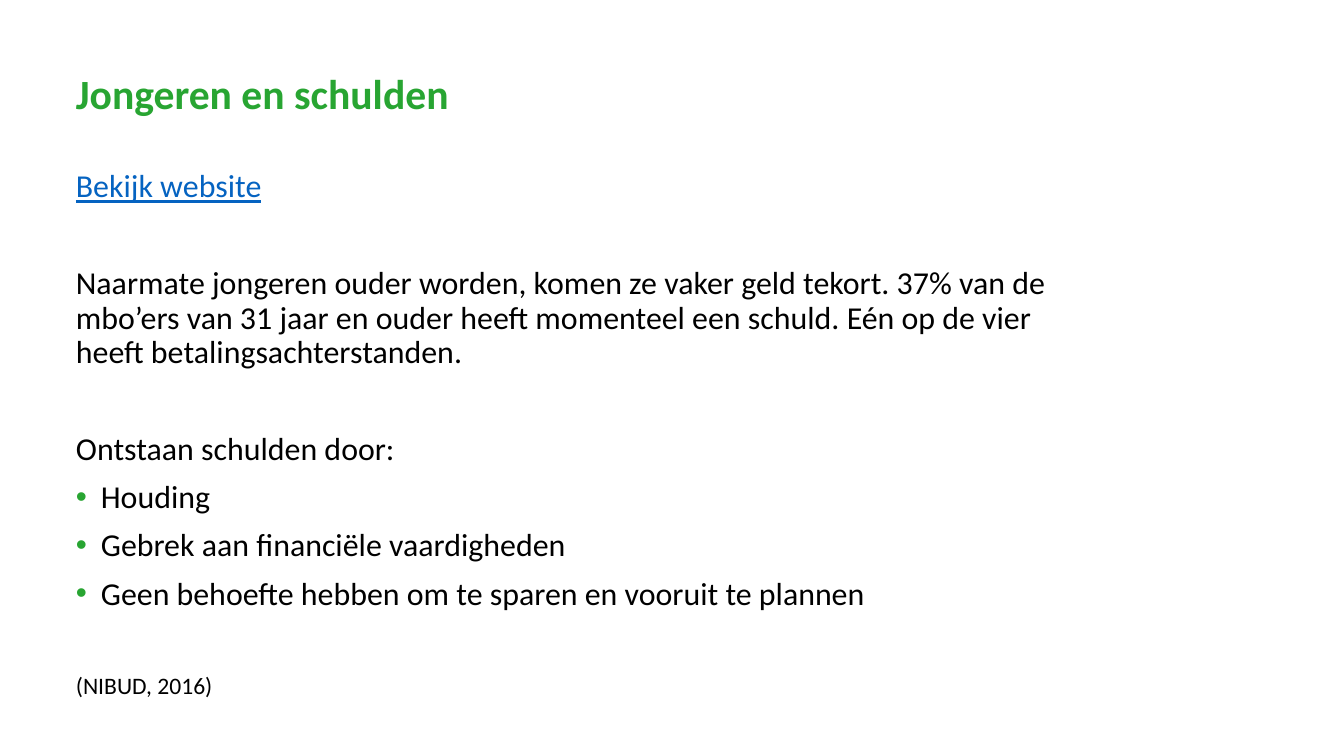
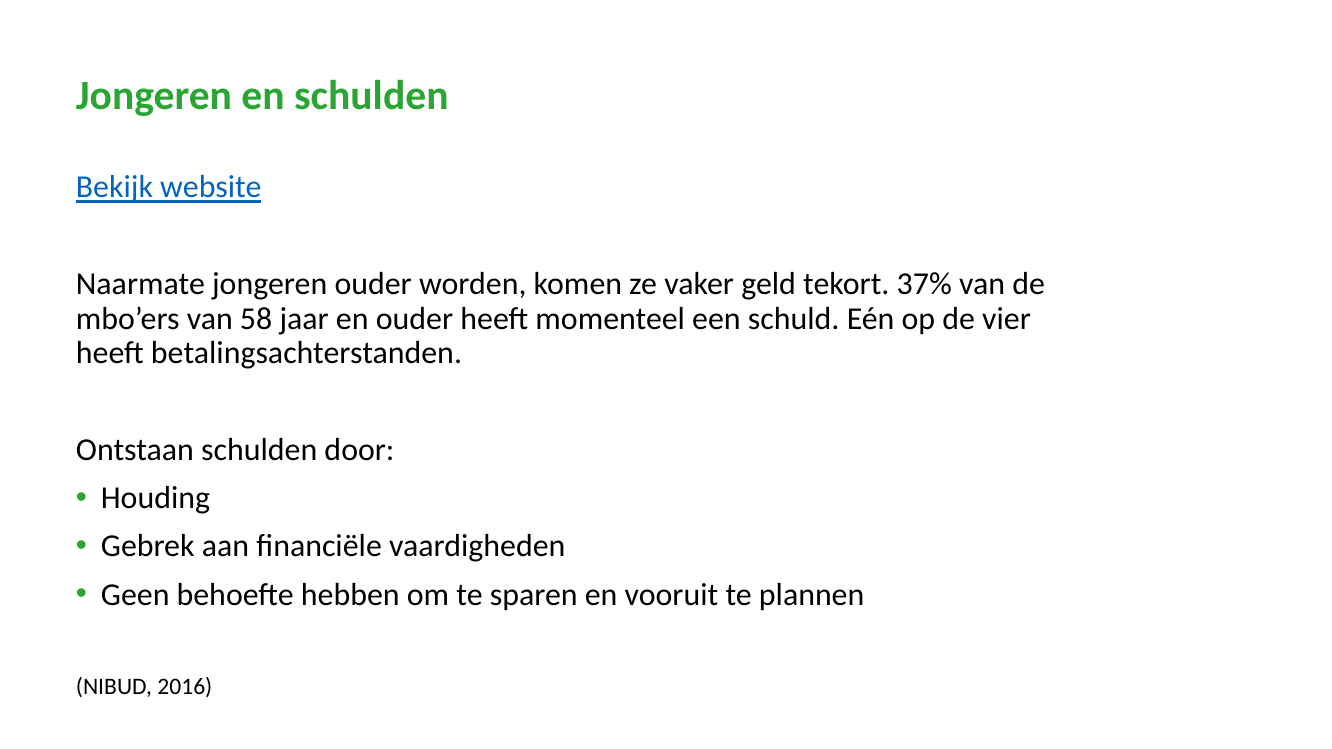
31: 31 -> 58 (256, 319)
